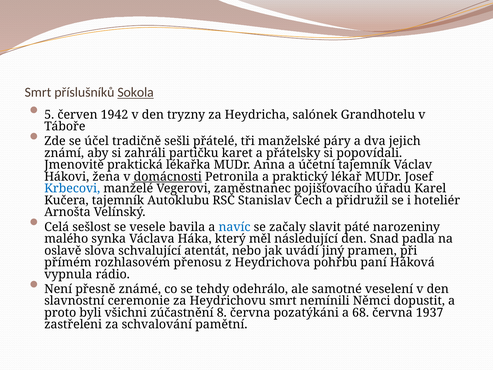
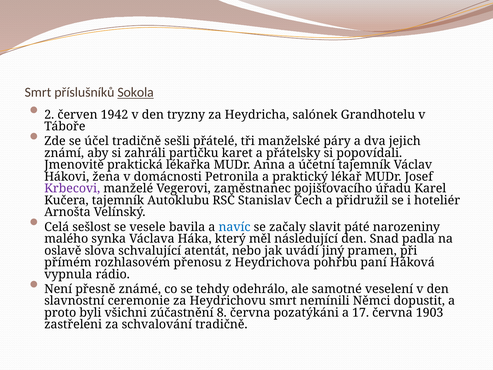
5: 5 -> 2 (49, 115)
domácnosti underline: present -> none (168, 177)
Krbecovi colour: blue -> purple (72, 188)
68: 68 -> 17 (361, 313)
1937: 1937 -> 1903 (430, 313)
schvalování pamětní: pamětní -> tradičně (221, 324)
